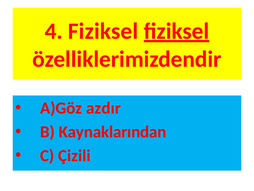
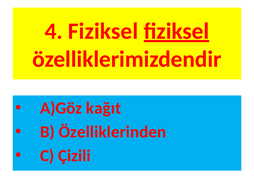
azdır: azdır -> kağıt (104, 108)
Kaynaklarından: Kaynaklarından -> Özelliklerinden (112, 132)
